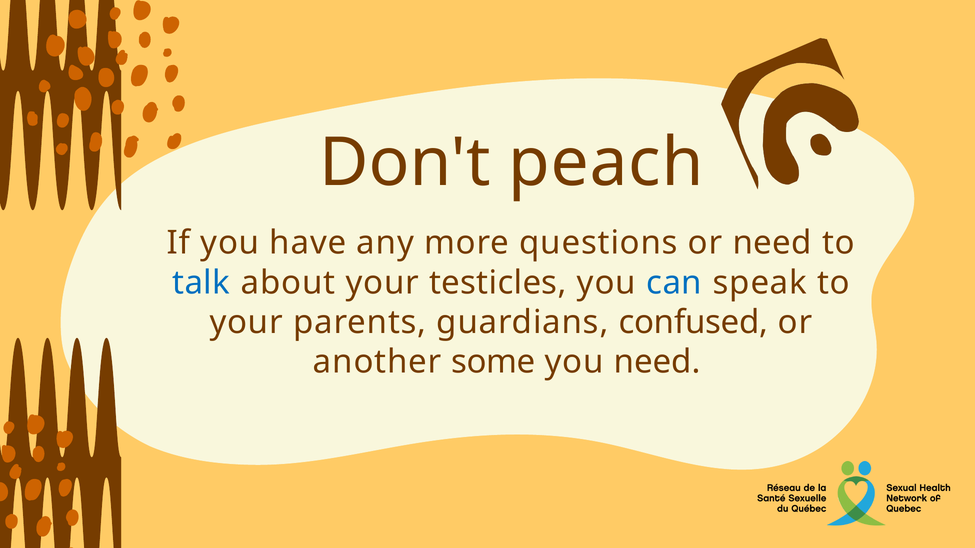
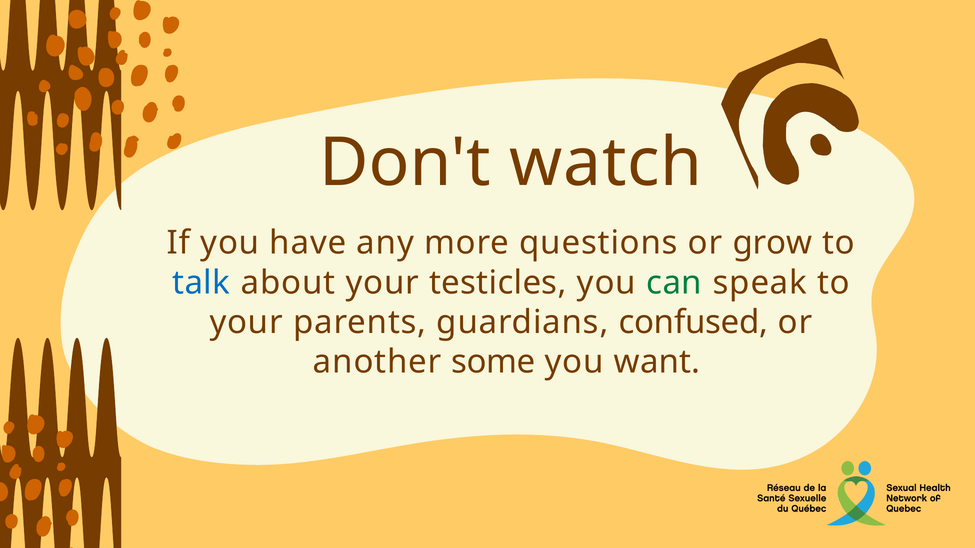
peach: peach -> watch (606, 163)
or need: need -> grow (772, 243)
can colour: blue -> green (674, 283)
you need: need -> want (657, 362)
